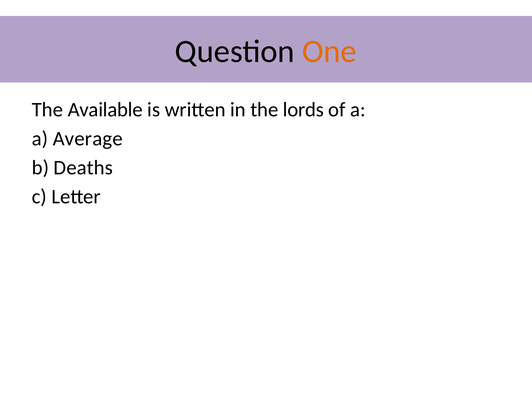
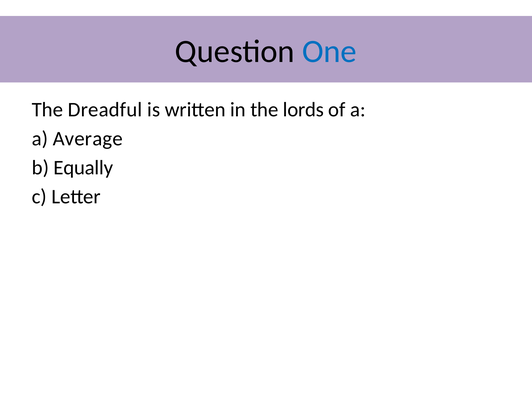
One colour: orange -> blue (329, 51)
Available: Available -> Dreadful (105, 110)
Deaths: Deaths -> Equally (83, 168)
